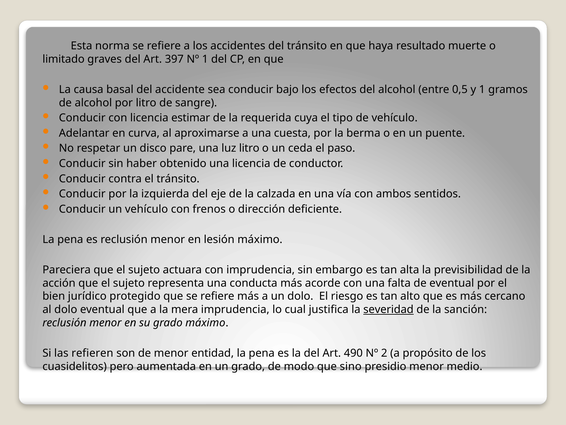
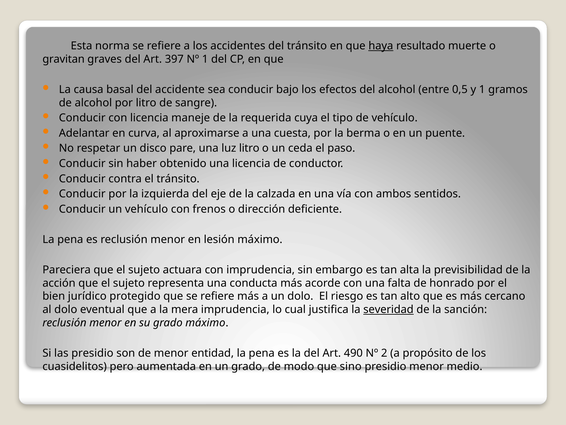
haya underline: none -> present (381, 46)
limitado: limitado -> gravitan (64, 59)
estimar: estimar -> maneje (191, 118)
de eventual: eventual -> honrado (452, 283)
las refieren: refieren -> presidio (92, 353)
